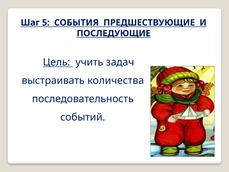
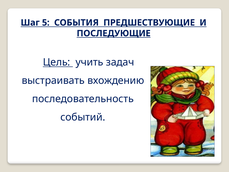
количества: количества -> вхождению (116, 80)
